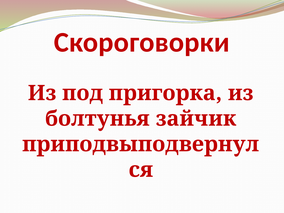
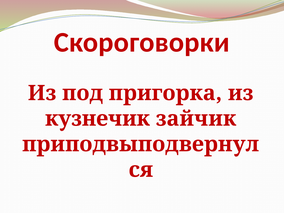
болтунья: болтунья -> кузнечик (97, 119)
